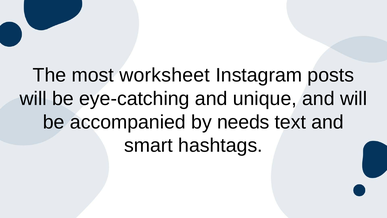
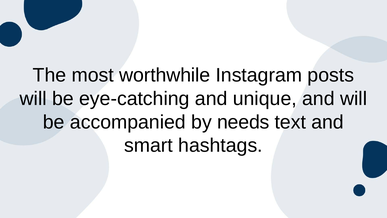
worksheet: worksheet -> worthwhile (165, 75)
